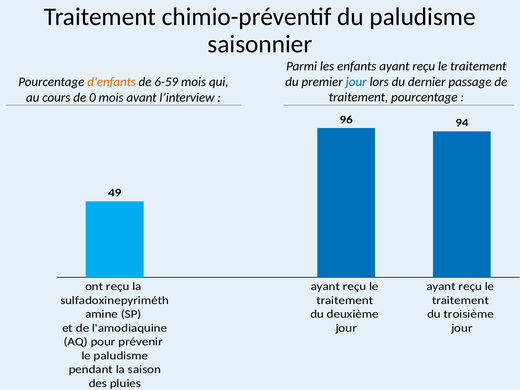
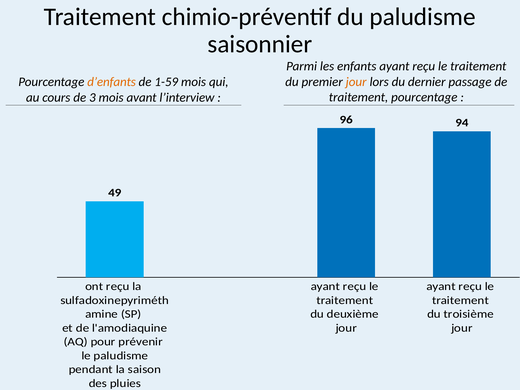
jour colour: blue -> orange (356, 82)
6-59: 6-59 -> 1-59 (166, 82)
0: 0 -> 3 (92, 97)
